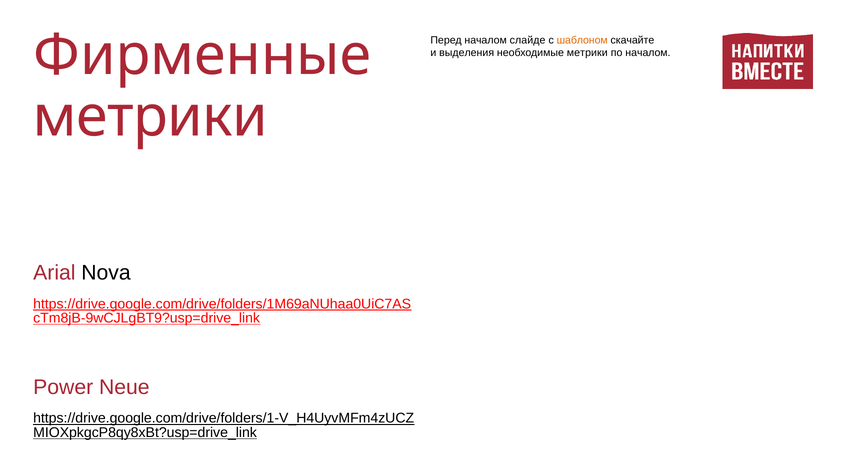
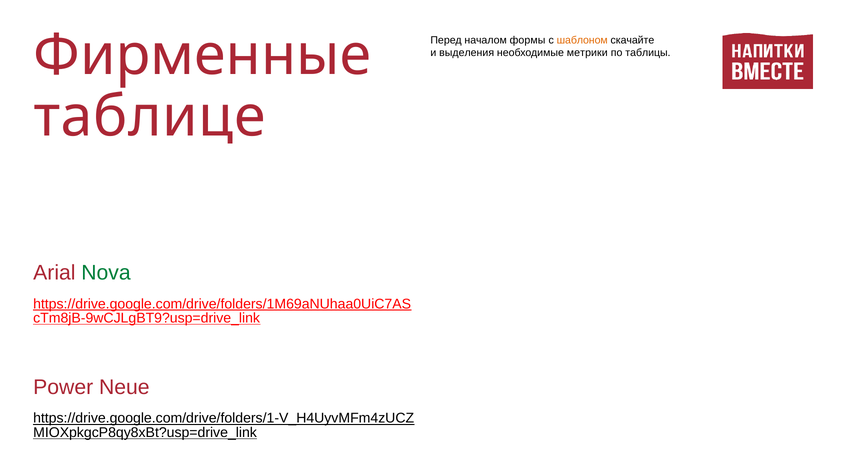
слайде: слайде -> формы (528, 40)
по началом: началом -> таблицы (648, 53)
метрики: метрики -> таблице (150, 117)
Nova colour: black -> green (106, 273)
